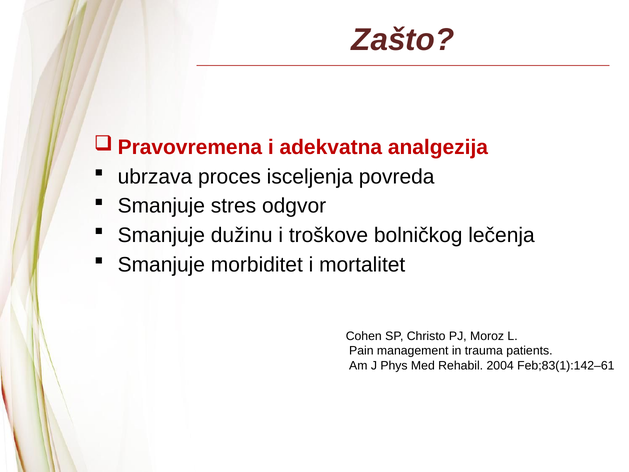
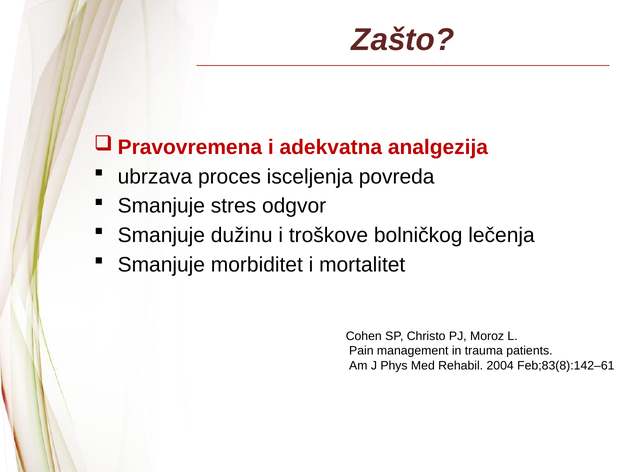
Feb;83(1):142–61: Feb;83(1):142–61 -> Feb;83(8):142–61 (566, 365)
